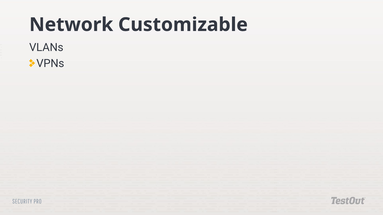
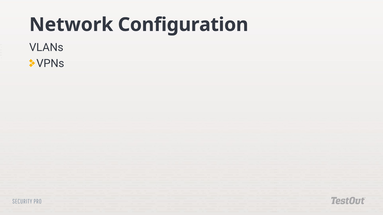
Customizable: Customizable -> Configuration (183, 25)
